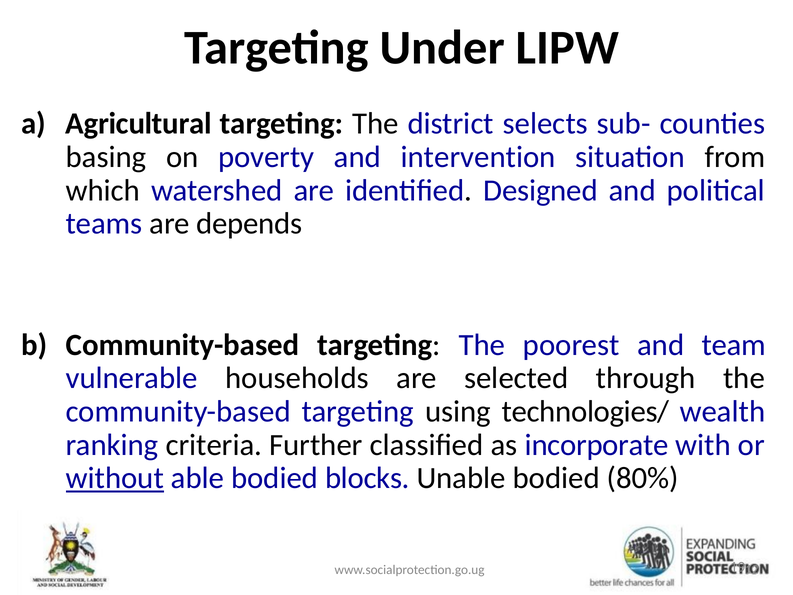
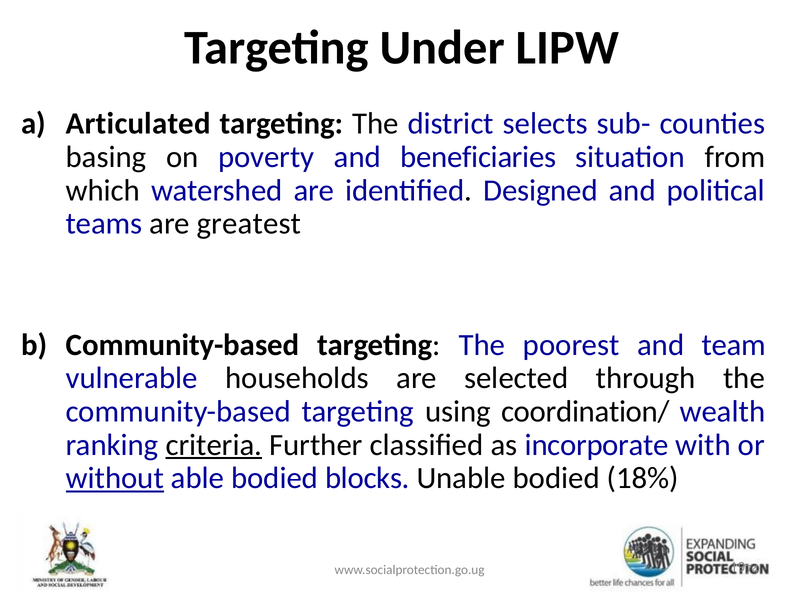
Agricultural: Agricultural -> Articulated (138, 124)
intervention: intervention -> beneficiaries (478, 157)
depends: depends -> greatest (249, 224)
technologies/: technologies/ -> coordination/ (585, 411)
criteria underline: none -> present (214, 445)
80%: 80% -> 18% (643, 478)
12: 12 -> 74 (752, 569)
